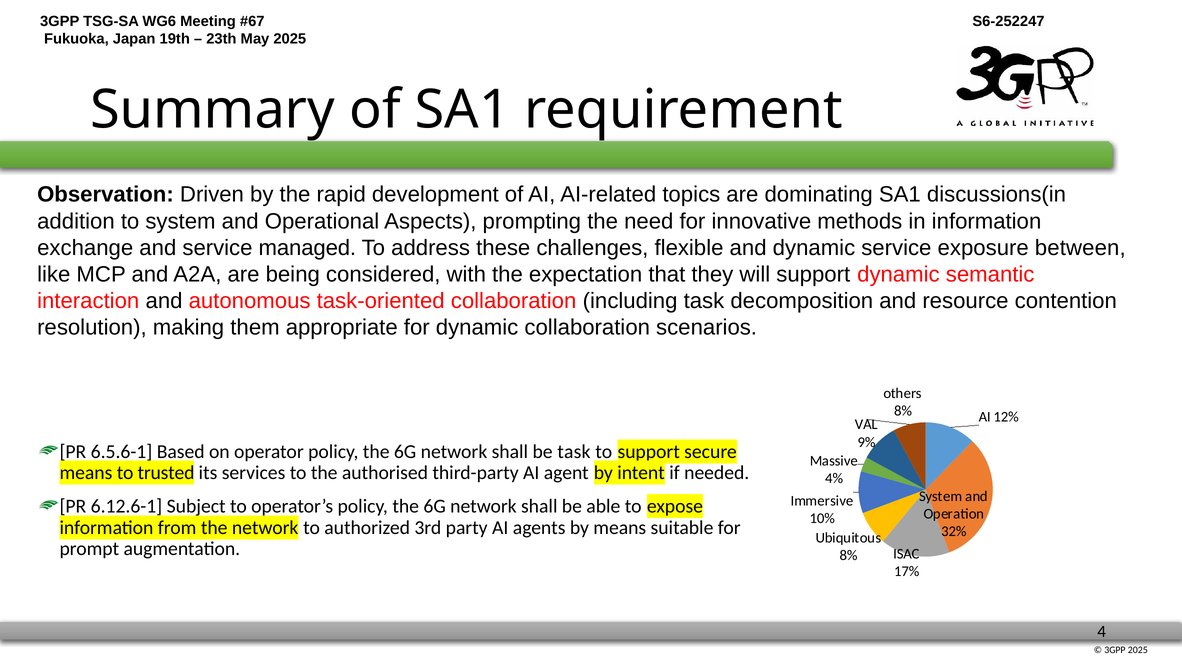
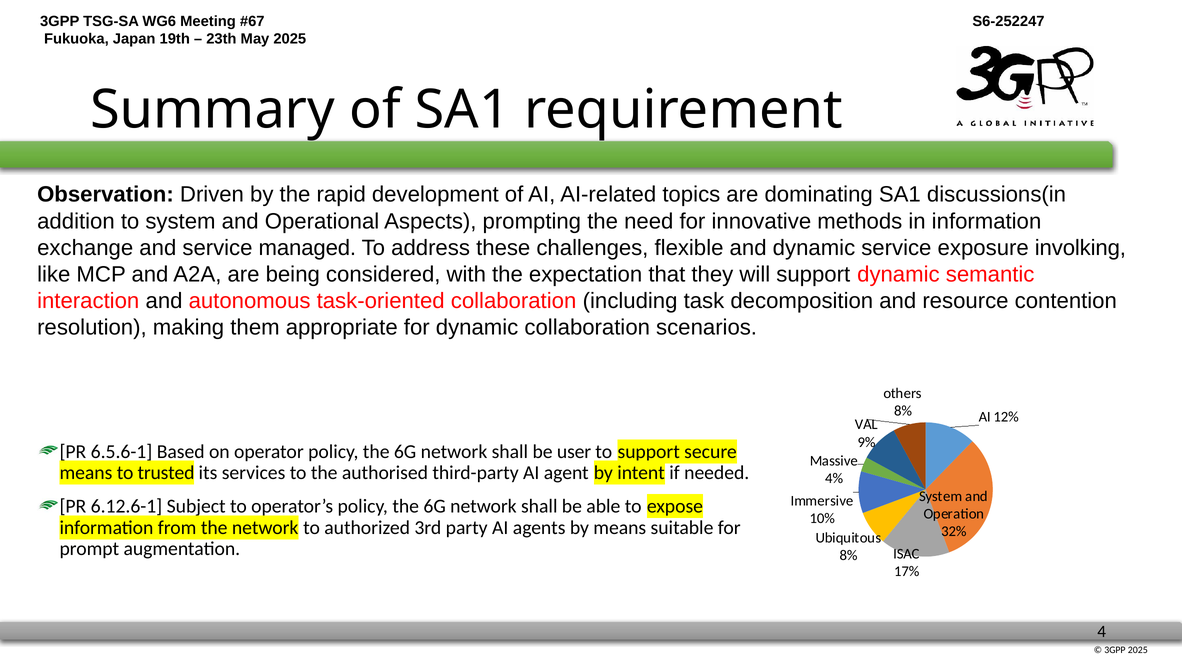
between: between -> involking (1080, 248)
be task: task -> user (574, 451)
